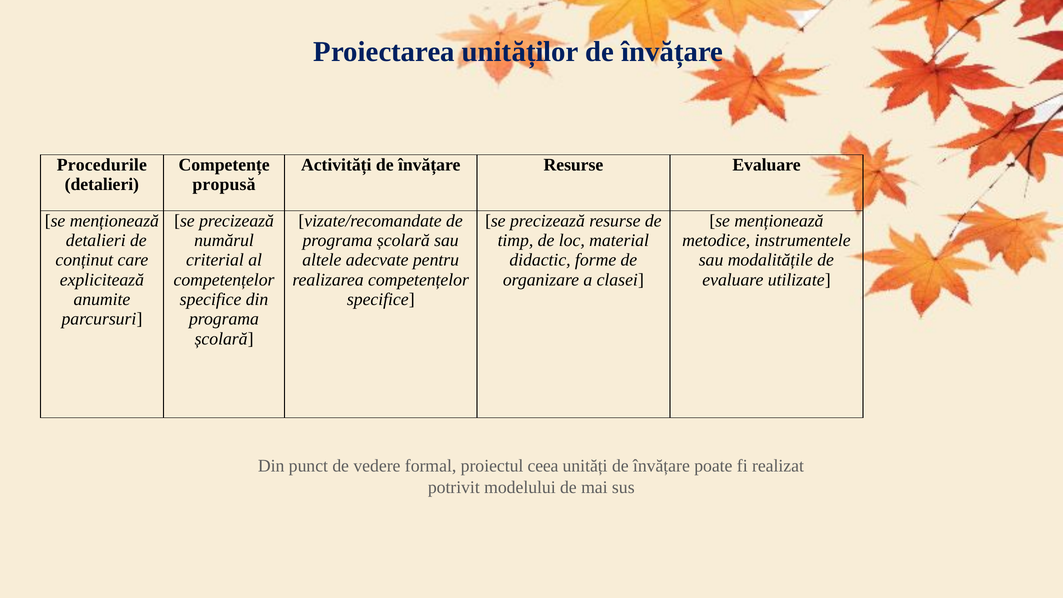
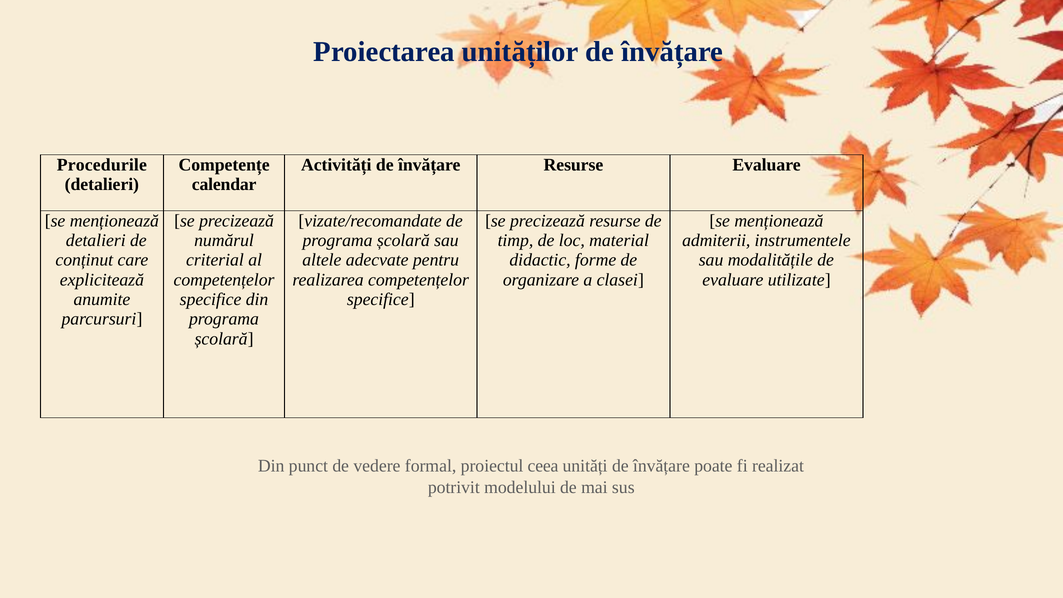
propusă: propusă -> calendar (224, 184)
metodice: metodice -> admiterii (716, 240)
